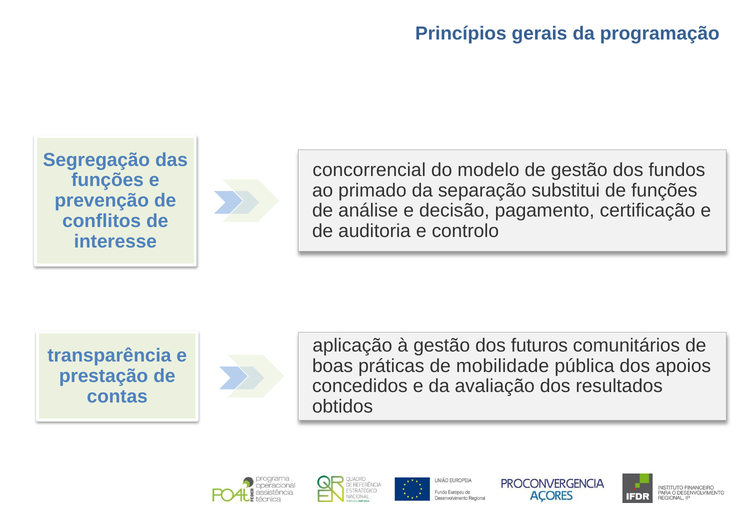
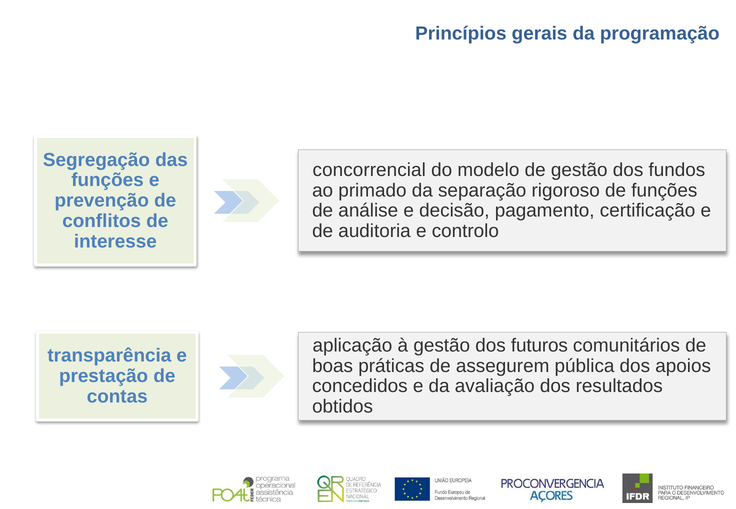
substitui: substitui -> rigoroso (566, 191)
mobilidade: mobilidade -> assegurem (503, 366)
